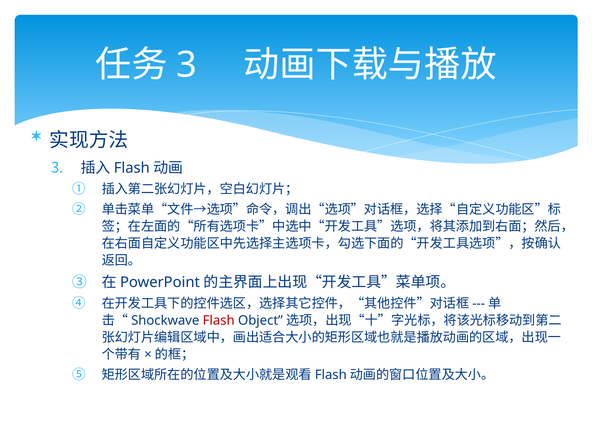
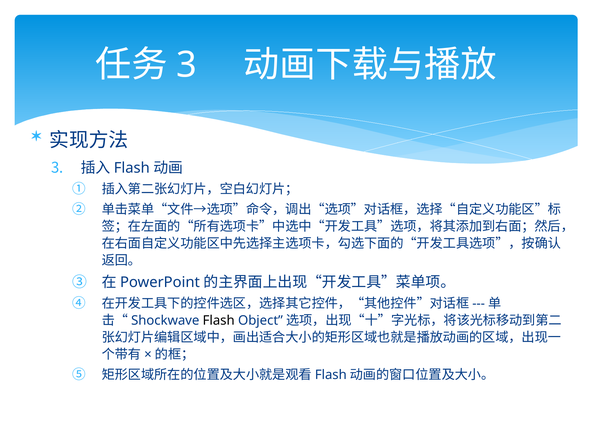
Flash colour: red -> black (219, 321)
